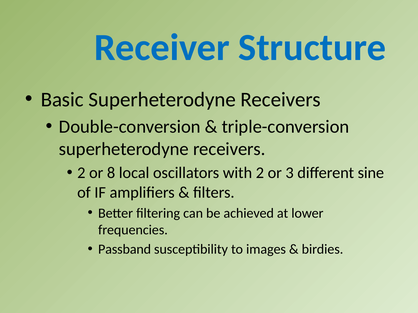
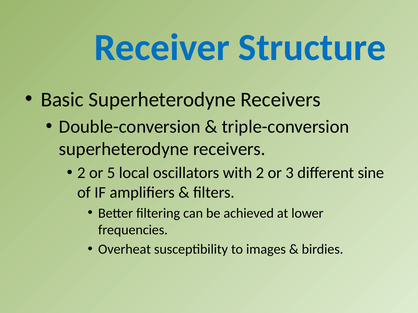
8: 8 -> 5 (111, 173)
Passband: Passband -> Overheat (125, 250)
